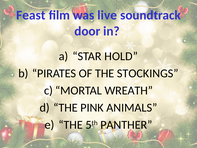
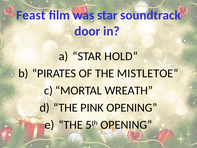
was live: live -> star (107, 15)
STOCKINGS: STOCKINGS -> MISTLETOE (148, 73)
PINK ANIMALS: ANIMALS -> OPENING (132, 108)
5th PANTHER: PANTHER -> OPENING (126, 125)
